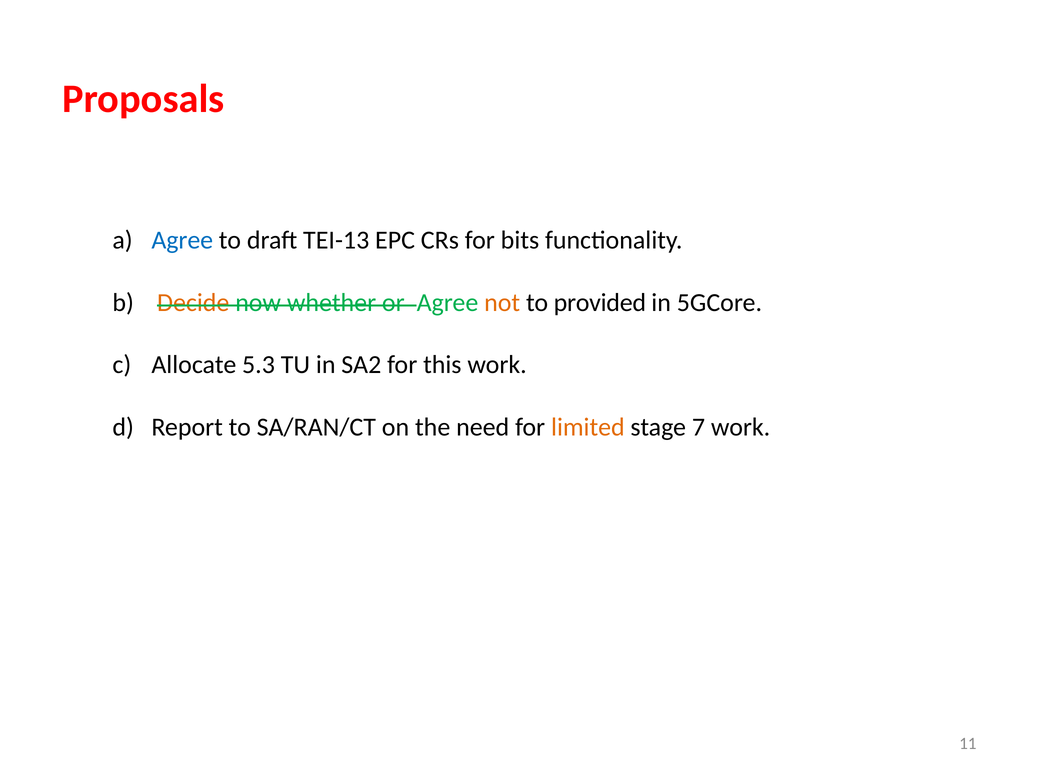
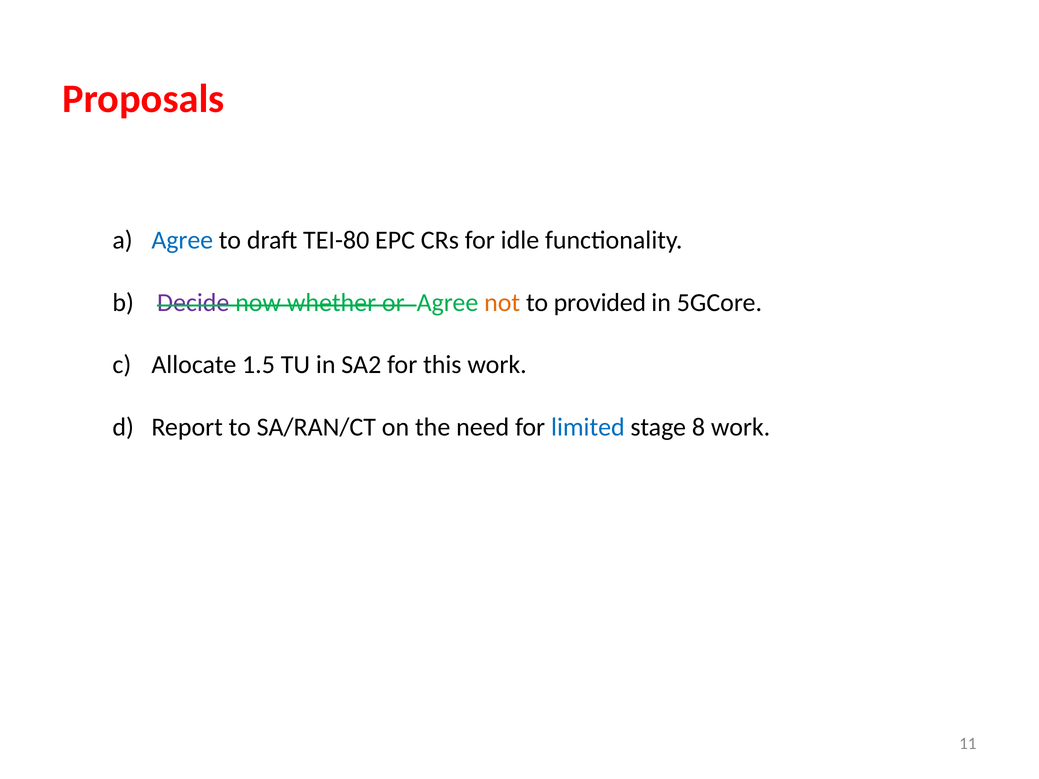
TEI-13: TEI-13 -> TEI-80 (336, 240)
bits: bits -> idle (520, 240)
Decide colour: orange -> purple (193, 303)
5.3: 5.3 -> 1.5 (258, 365)
limited colour: orange -> blue (588, 427)
7: 7 -> 8 (698, 427)
